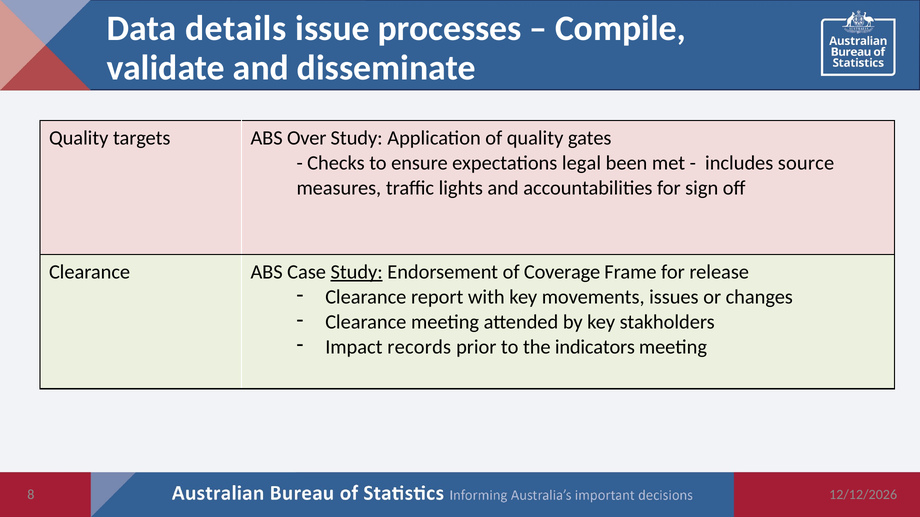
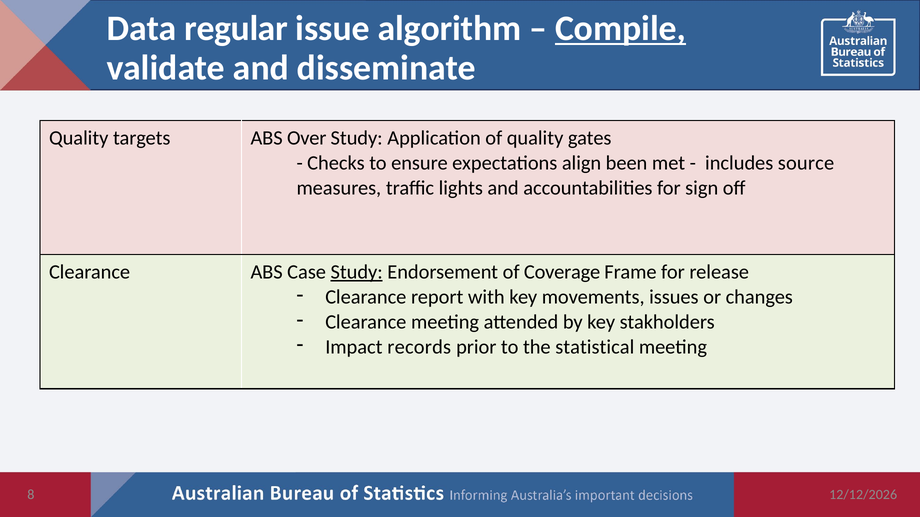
details: details -> regular (236, 29)
processes: processes -> algorithm (450, 29)
Compile underline: none -> present (621, 29)
legal: legal -> align (582, 163)
indicators: indicators -> statistical (595, 347)
